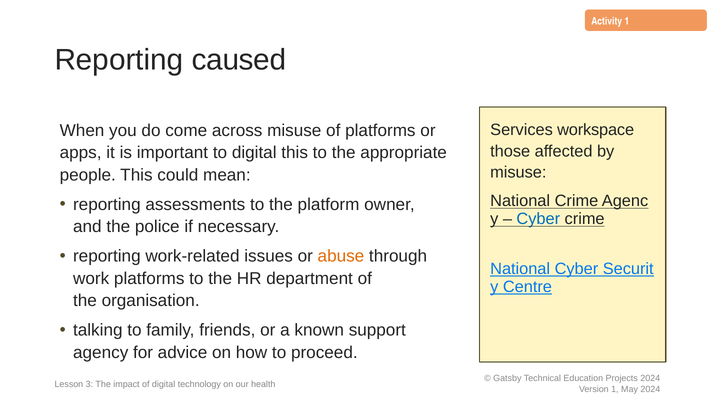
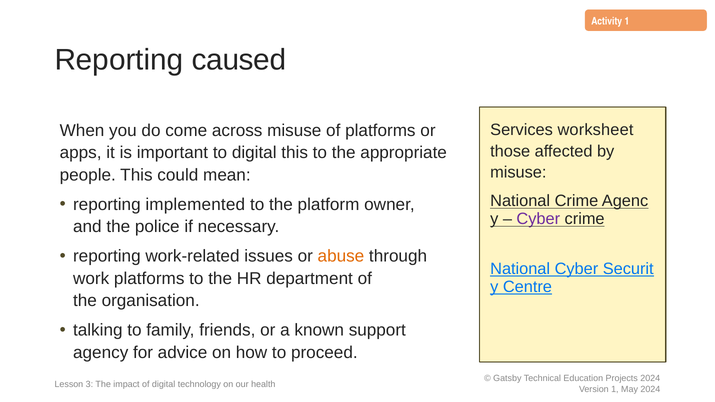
workspace: workspace -> worksheet (595, 130)
assessments: assessments -> implemented (195, 205)
Cyber colour: blue -> purple (538, 219)
